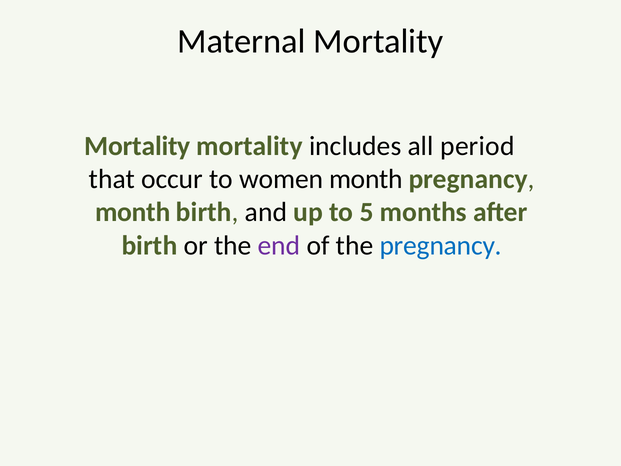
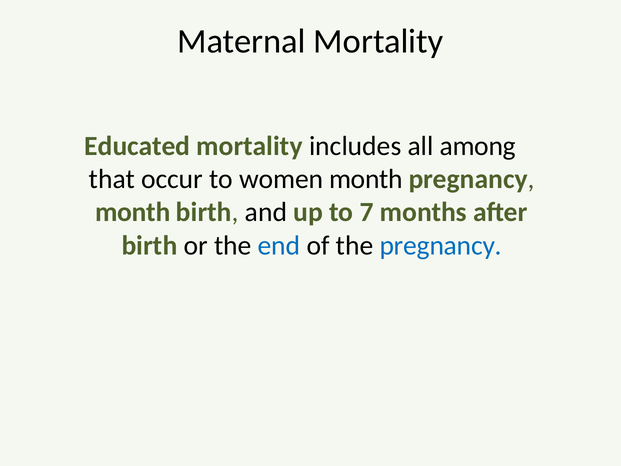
Mortality: Mortality -> Educated (137, 146)
period: period -> among (478, 146)
5: 5 -> 7 (367, 212)
end colour: purple -> blue (279, 245)
